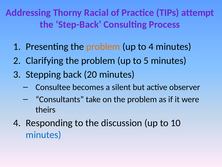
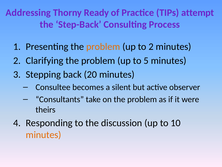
Racial: Racial -> Ready (96, 13)
to 4: 4 -> 2 (151, 47)
minutes colour: blue -> orange (44, 134)
